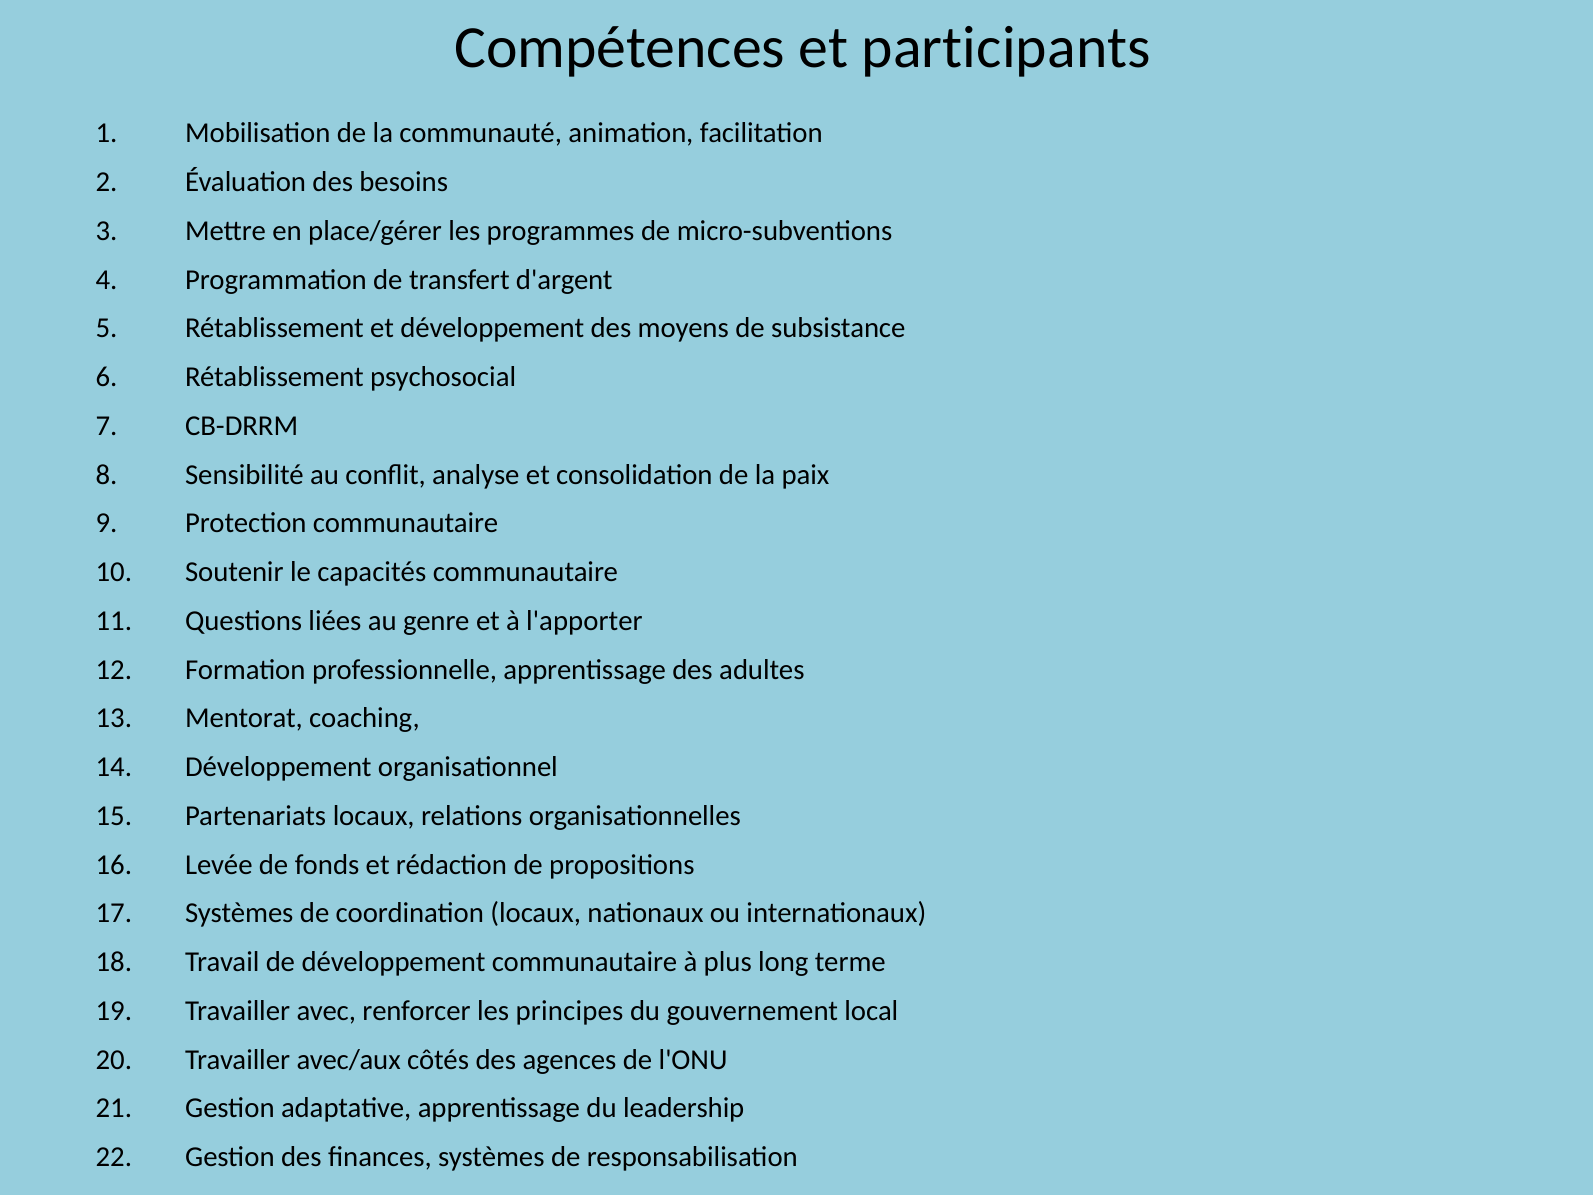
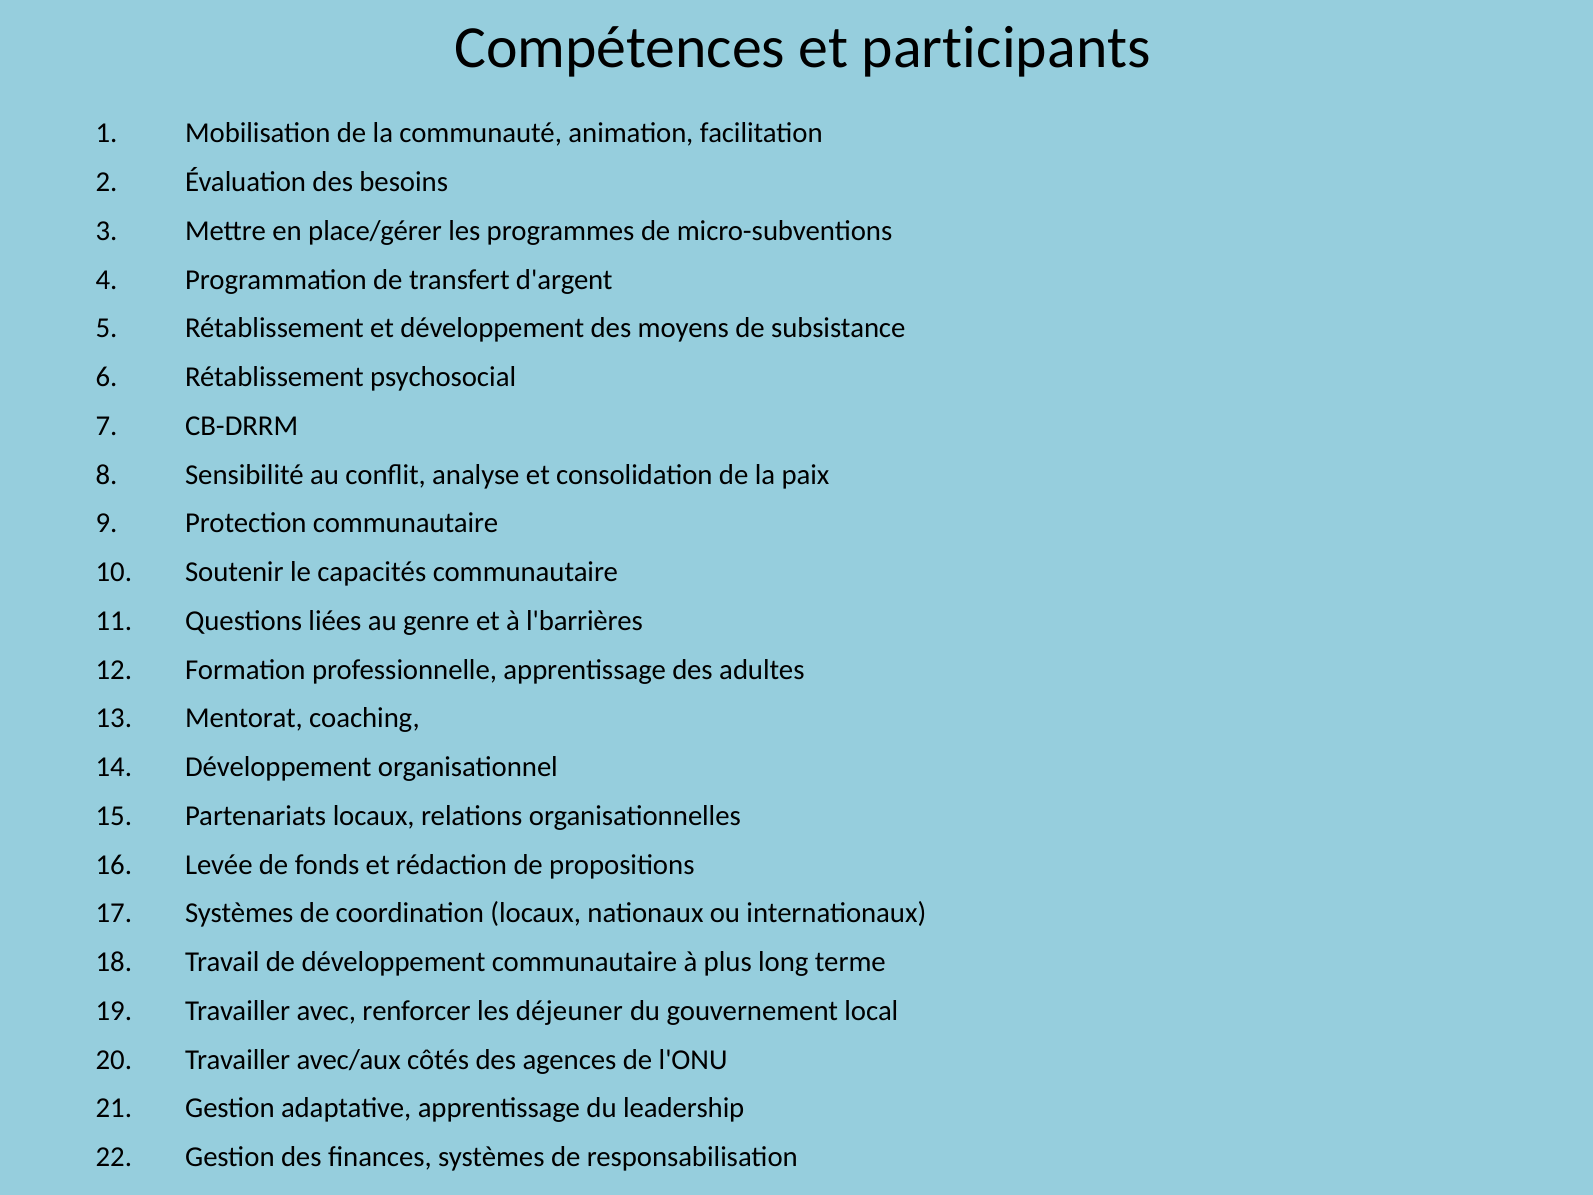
l'apporter: l'apporter -> l'barrières (585, 621)
principes: principes -> déjeuner (569, 1011)
